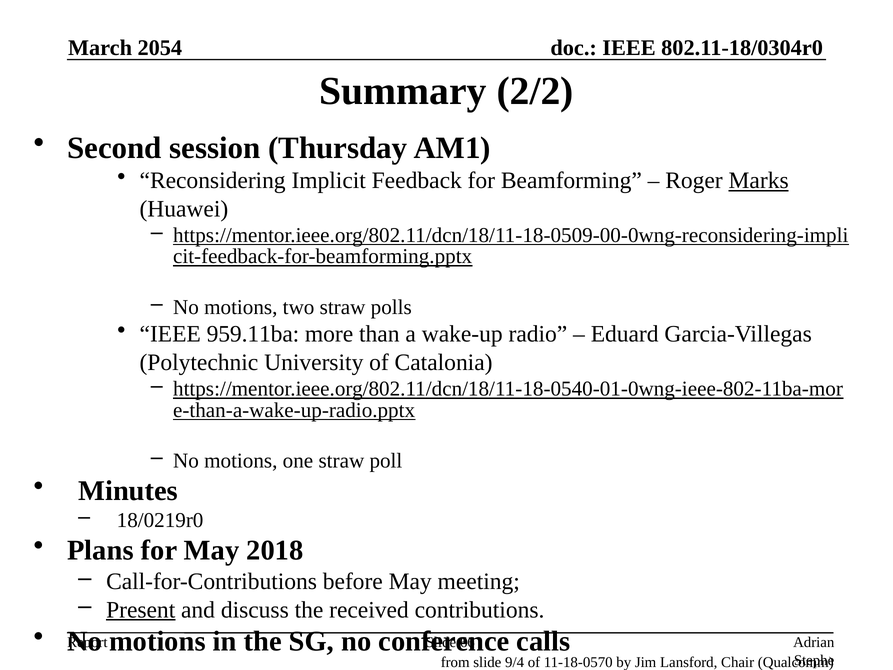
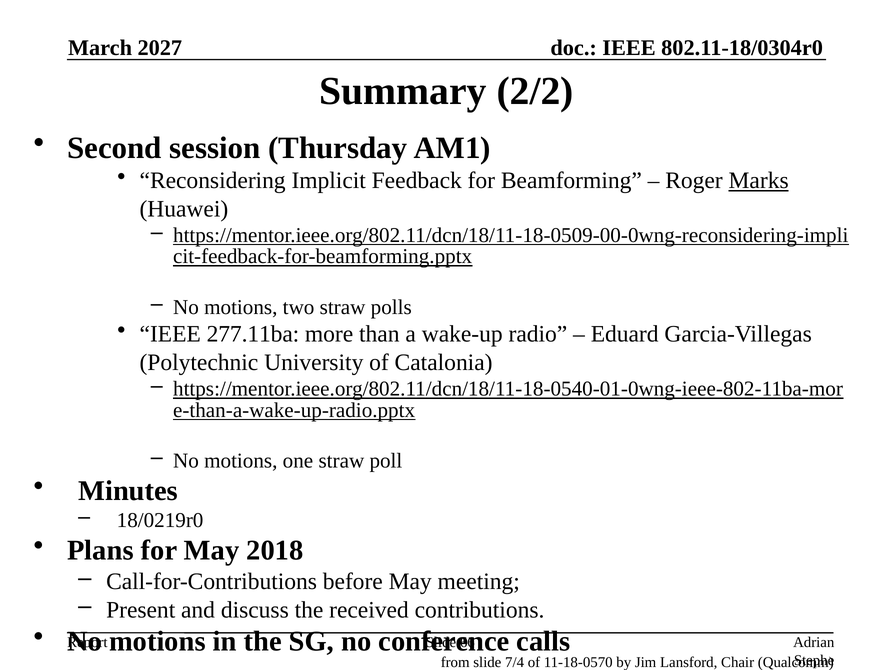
2054: 2054 -> 2027 (160, 48)
959.11ba: 959.11ba -> 277.11ba (253, 334)
Present underline: present -> none (141, 610)
9/4: 9/4 -> 7/4 (515, 662)
